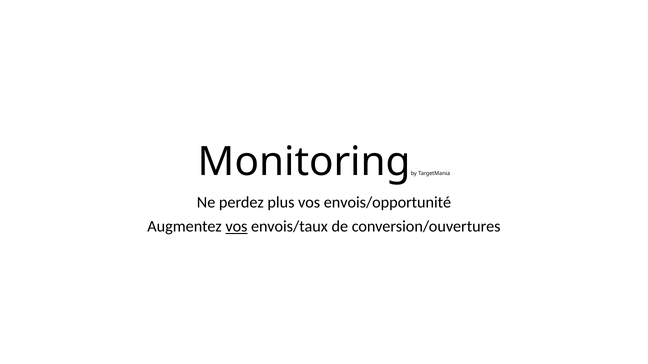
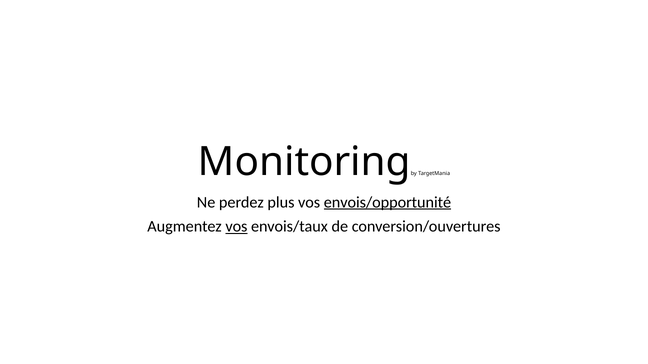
envois/opportunité underline: none -> present (387, 203)
